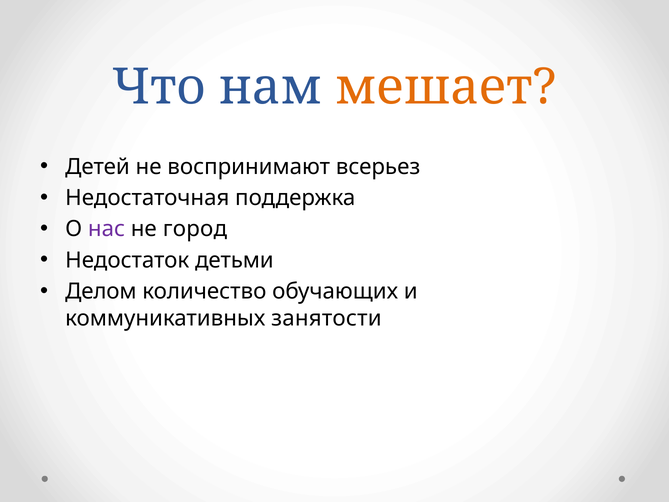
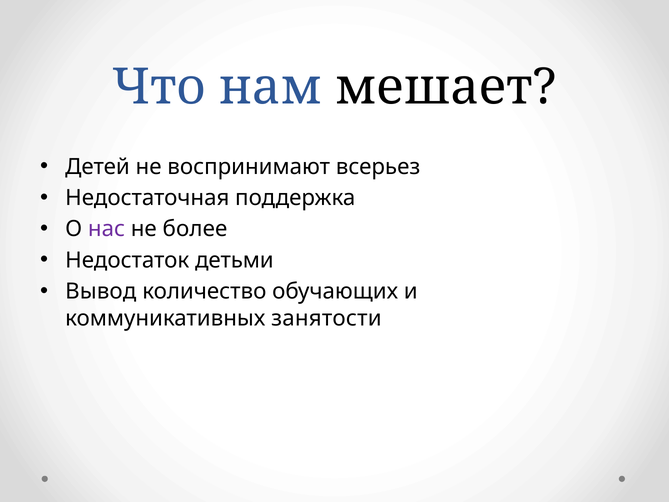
мешает colour: orange -> black (446, 87)
город: город -> более (195, 229)
Делом: Делом -> Вывод (101, 291)
